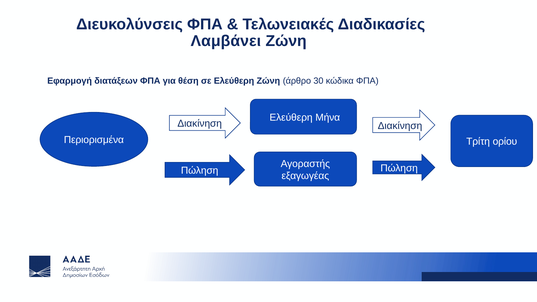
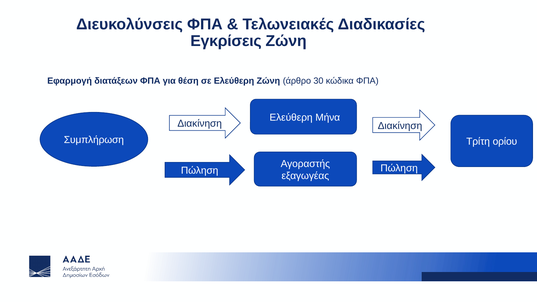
Λαμβάνει: Λαμβάνει -> Εγκρίσεις (226, 41)
Περιορισμένα: Περιορισμένα -> Συμπλήρωση (94, 140)
